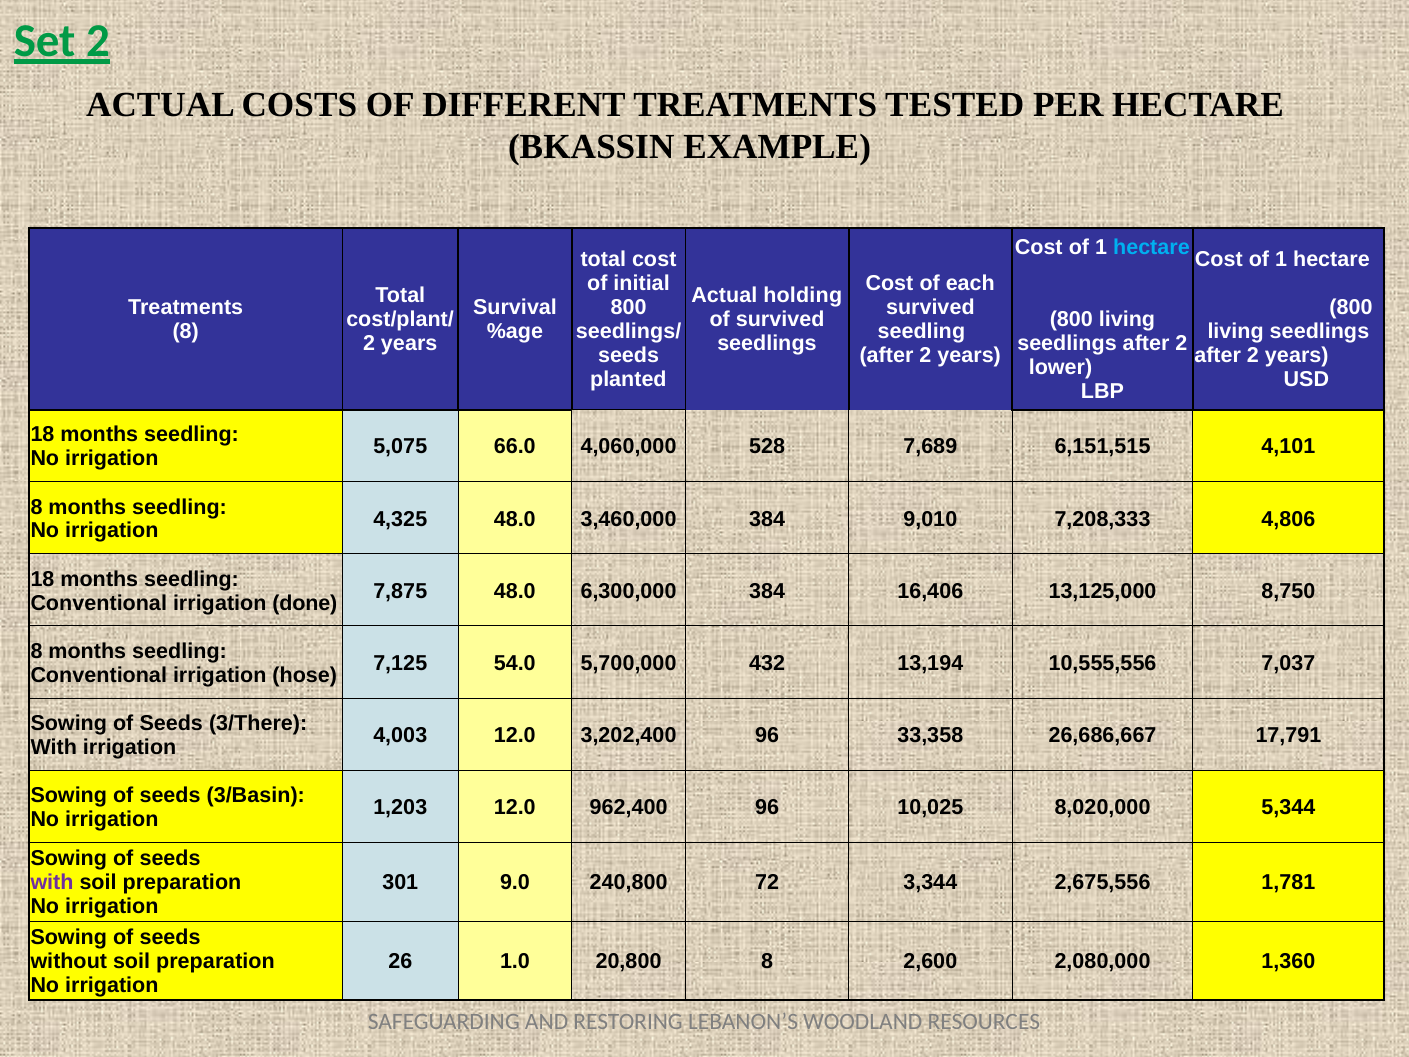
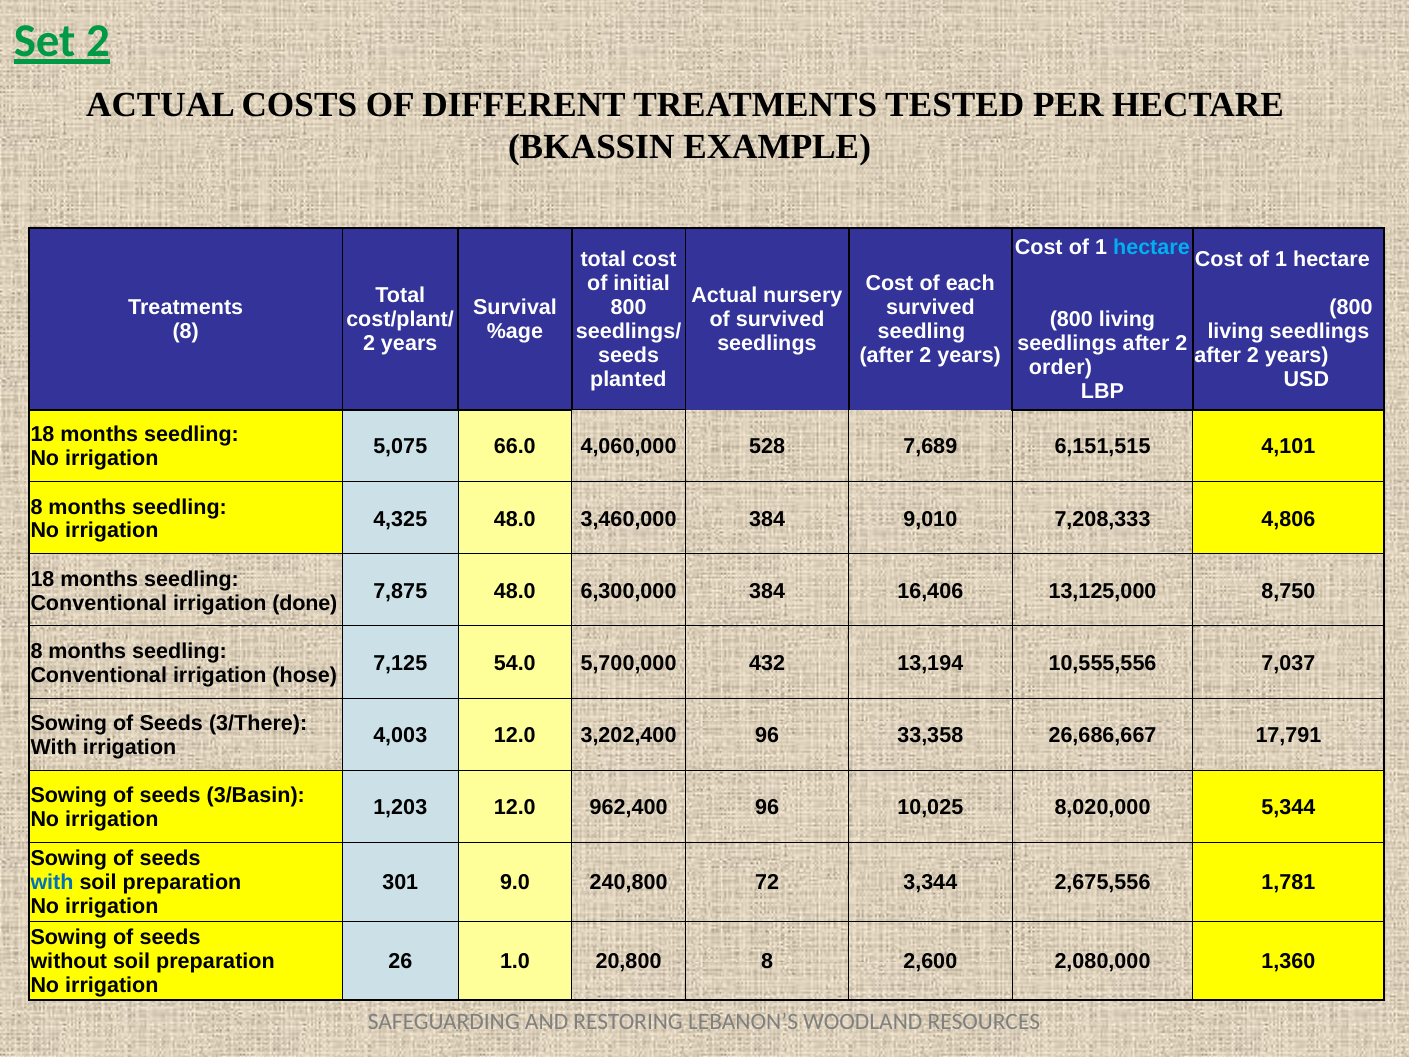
holding: holding -> nursery (803, 295)
lower: lower -> order (1060, 367)
with colour: purple -> blue (52, 883)
